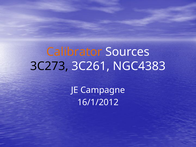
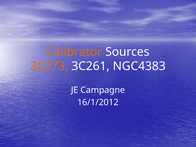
3C273 colour: black -> orange (49, 66)
